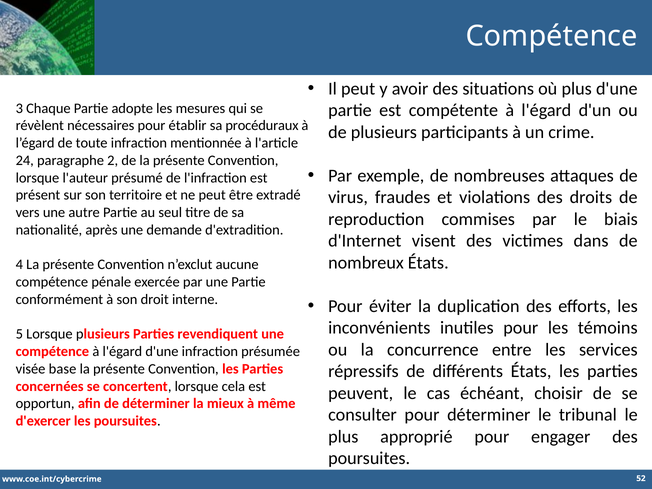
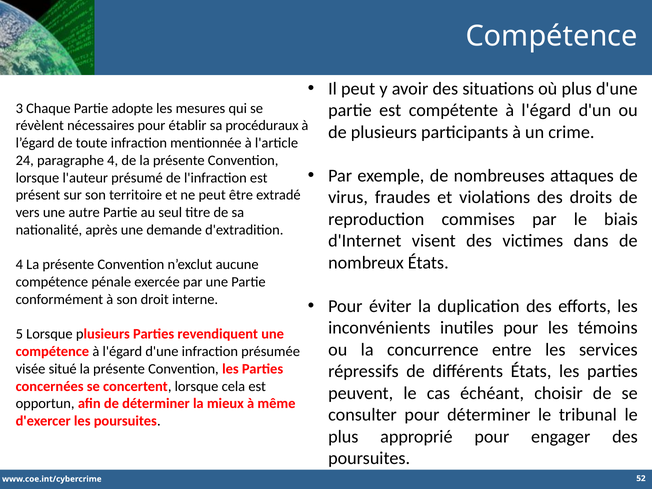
paragraphe 2: 2 -> 4 (113, 160)
base: base -> situé (63, 369)
